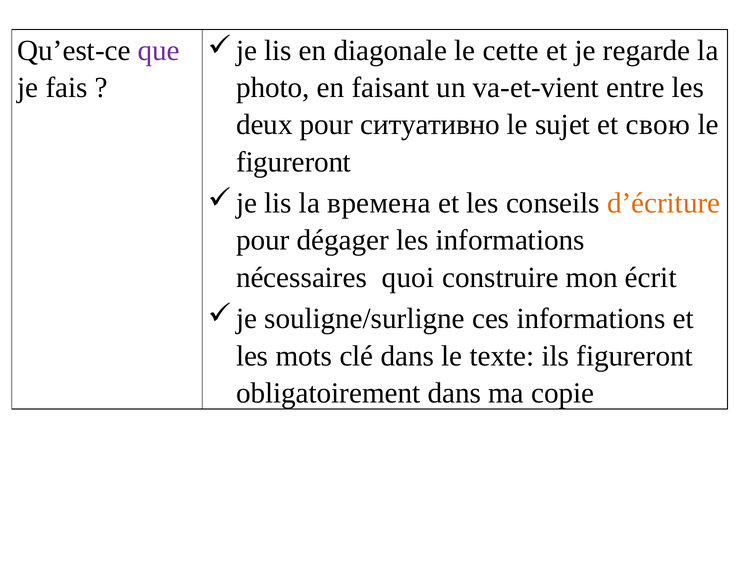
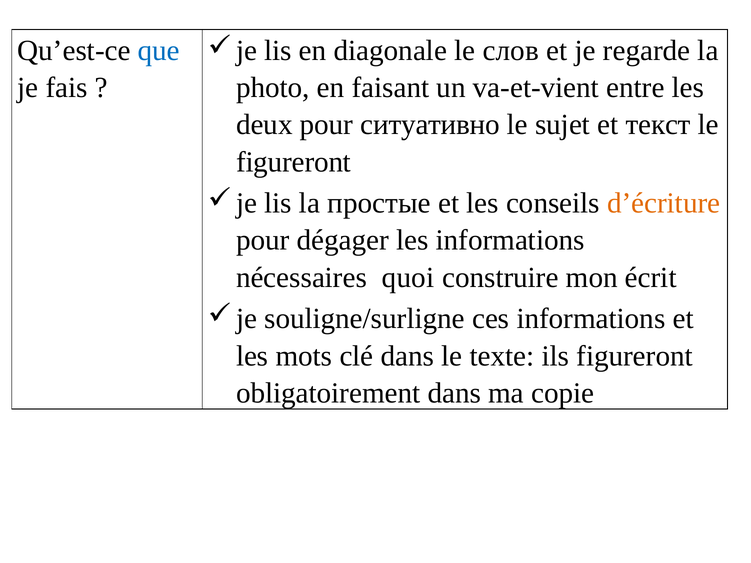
cette: cette -> слов (511, 51)
que colour: purple -> blue (159, 51)
свою: свою -> текст (658, 125)
времена: времена -> простые (379, 203)
